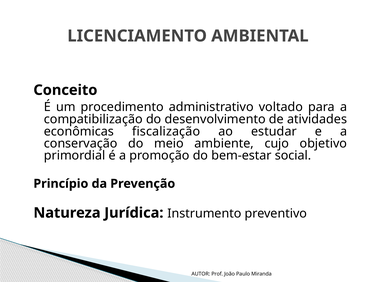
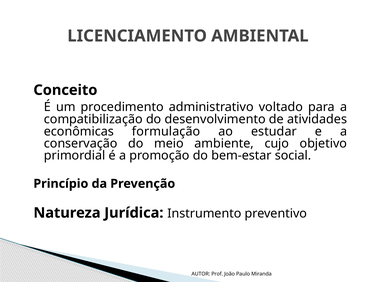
fiscalização: fiscalização -> formulação (166, 131)
